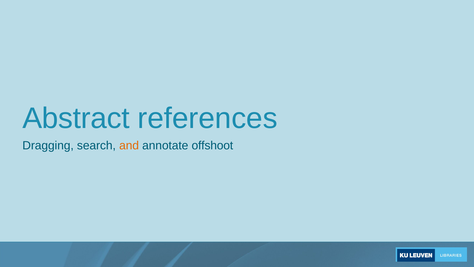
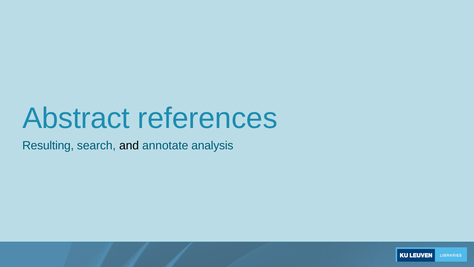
Dragging: Dragging -> Resulting (48, 145)
and colour: orange -> black (129, 145)
offshoot: offshoot -> analysis (212, 145)
